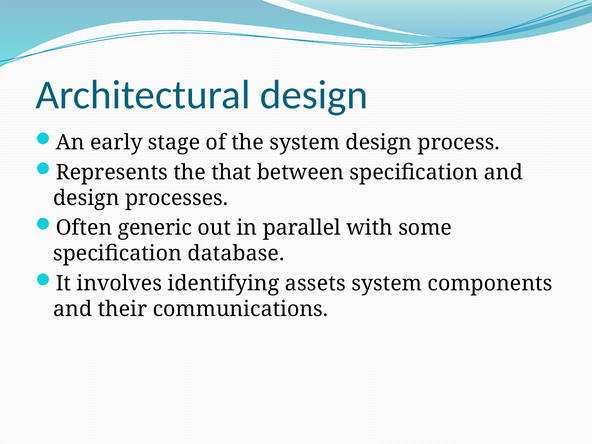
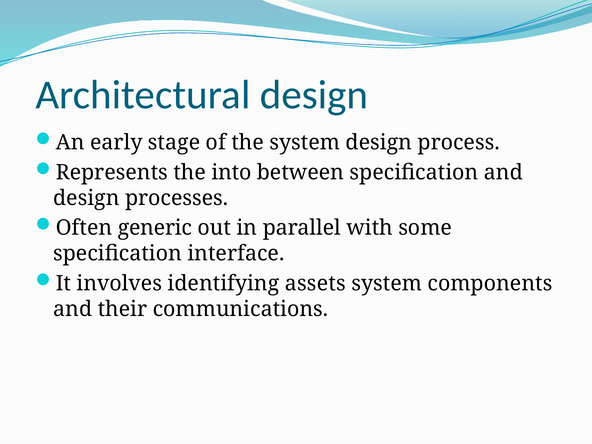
that: that -> into (231, 172)
database: database -> interface (236, 254)
